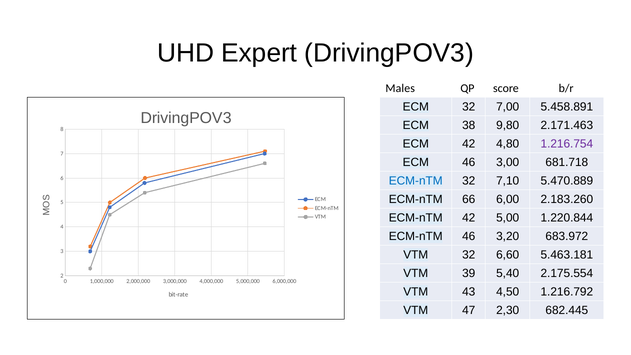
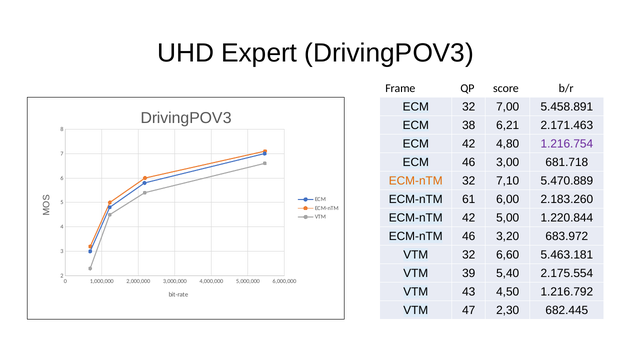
Males: Males -> Frame (400, 88)
9,80: 9,80 -> 6,21 (508, 125)
ECM-nTM colour: blue -> orange (416, 181)
66: 66 -> 61 (469, 199)
